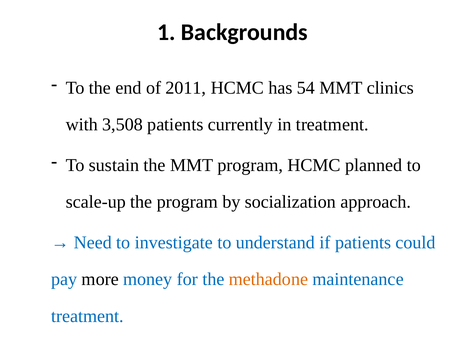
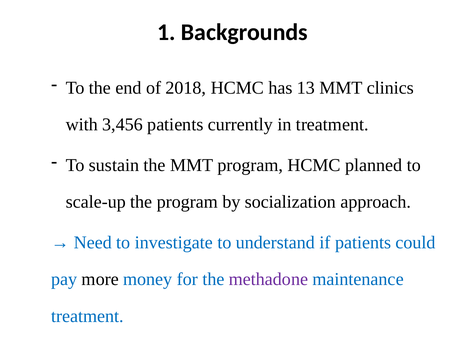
2011: 2011 -> 2018 (186, 88)
54: 54 -> 13 (306, 88)
3,508: 3,508 -> 3,456 (123, 125)
methadone colour: orange -> purple (268, 279)
